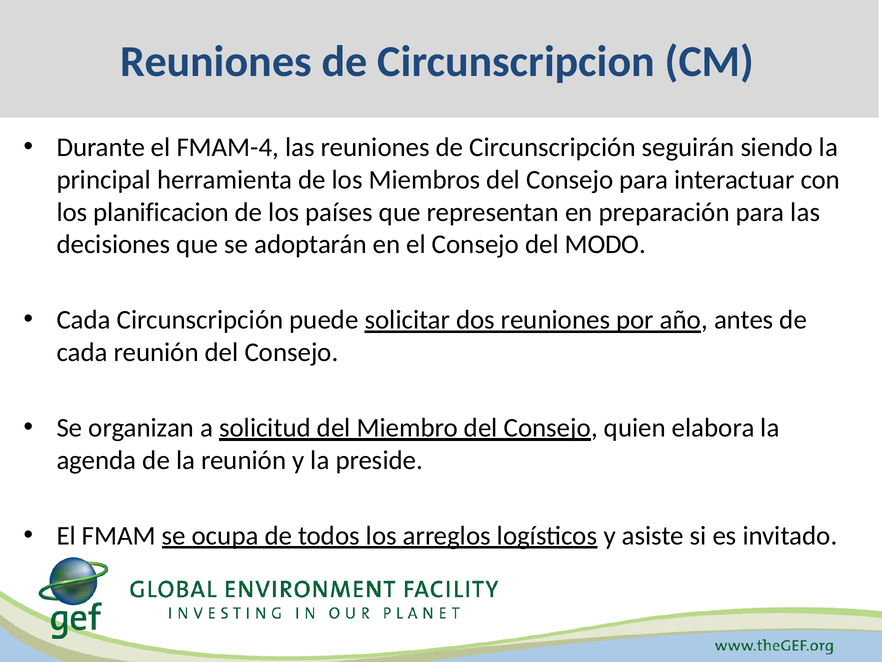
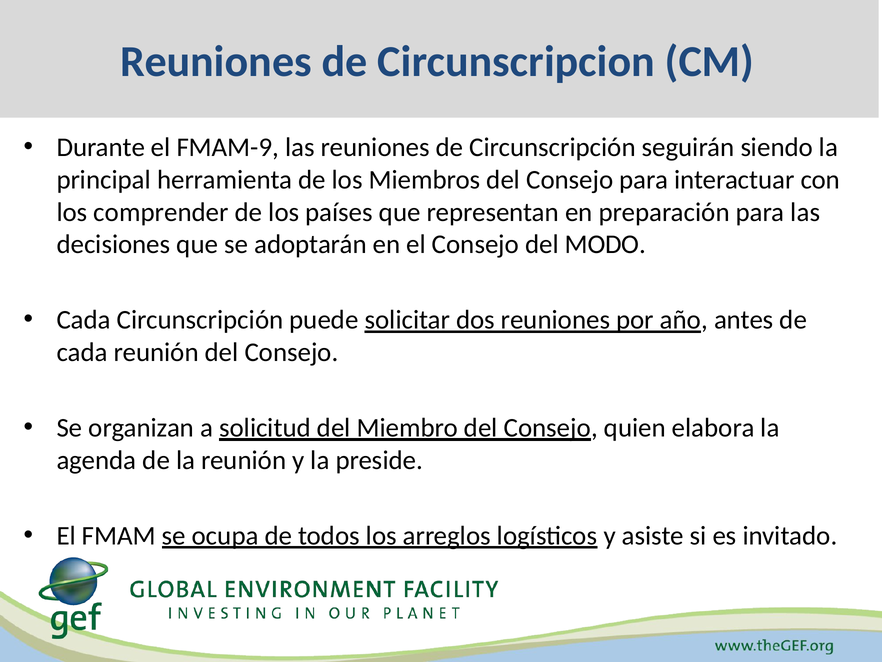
FMAM-4: FMAM-4 -> FMAM-9 (228, 147)
planificacion: planificacion -> comprender (161, 212)
